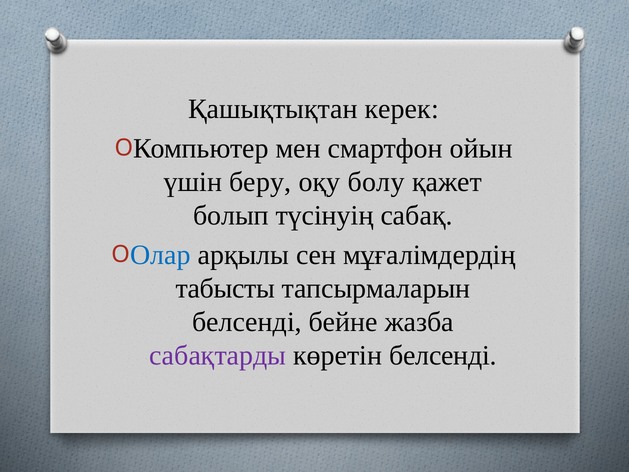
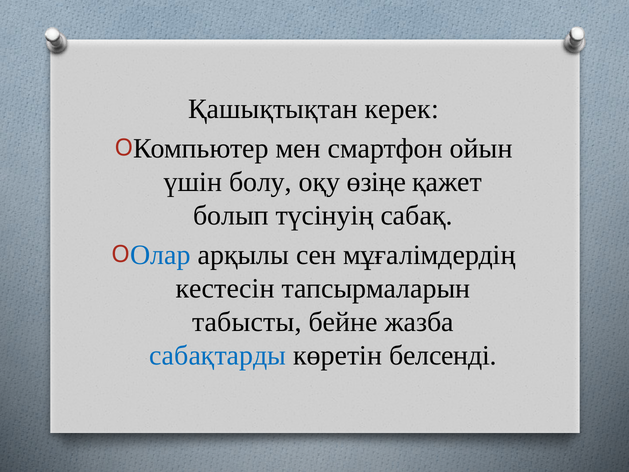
беру: беру -> болу (260, 182)
болу: болу -> өзіңе (376, 182)
табысты: табысты -> кестесін (225, 288)
белсенді: белсенді -> табысты (247, 322)
сабақтарды colour: purple -> blue (218, 355)
